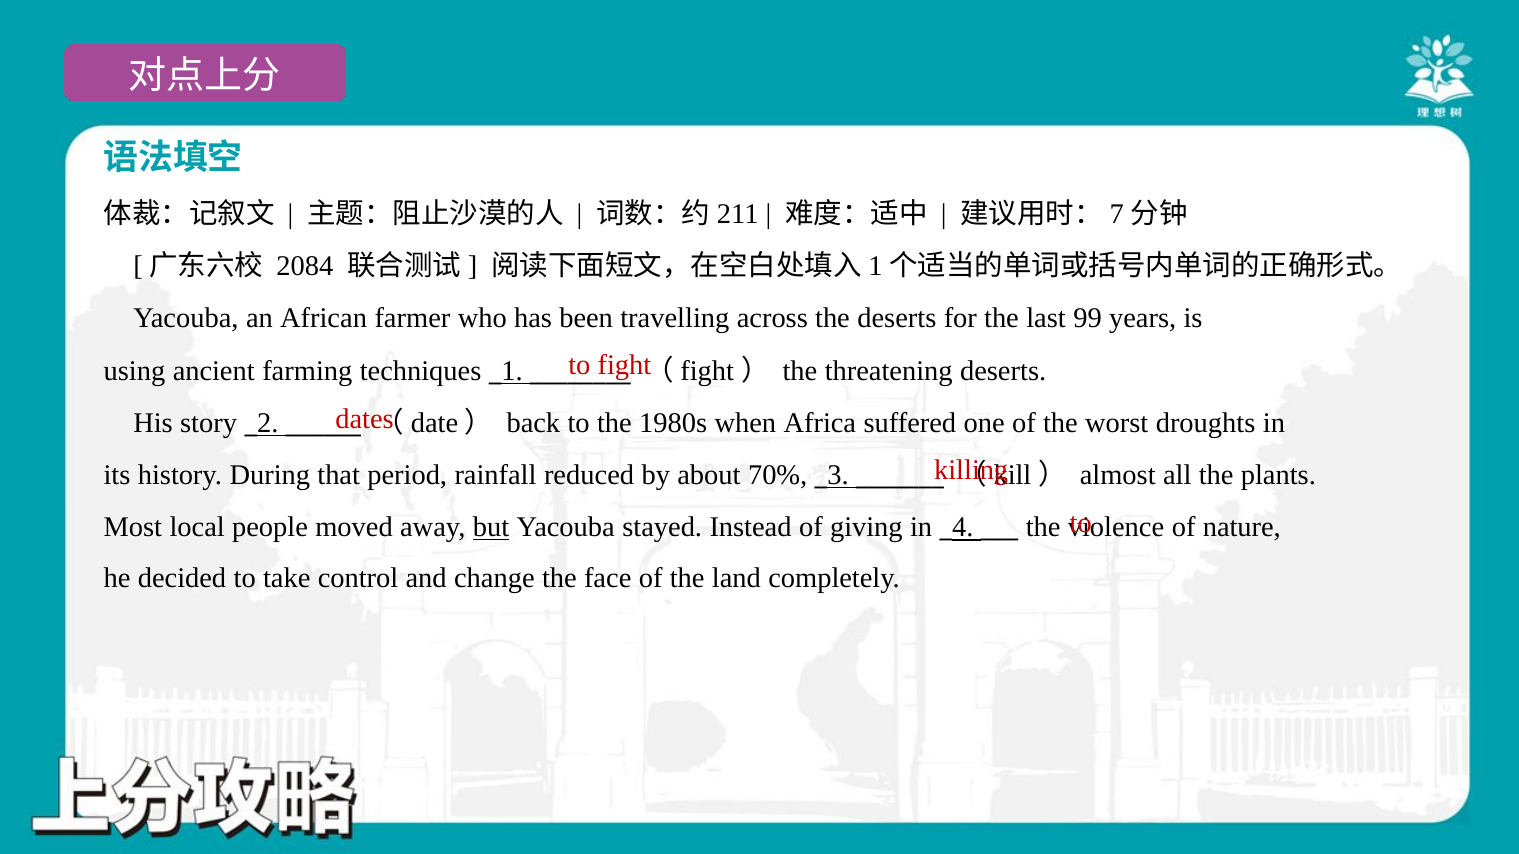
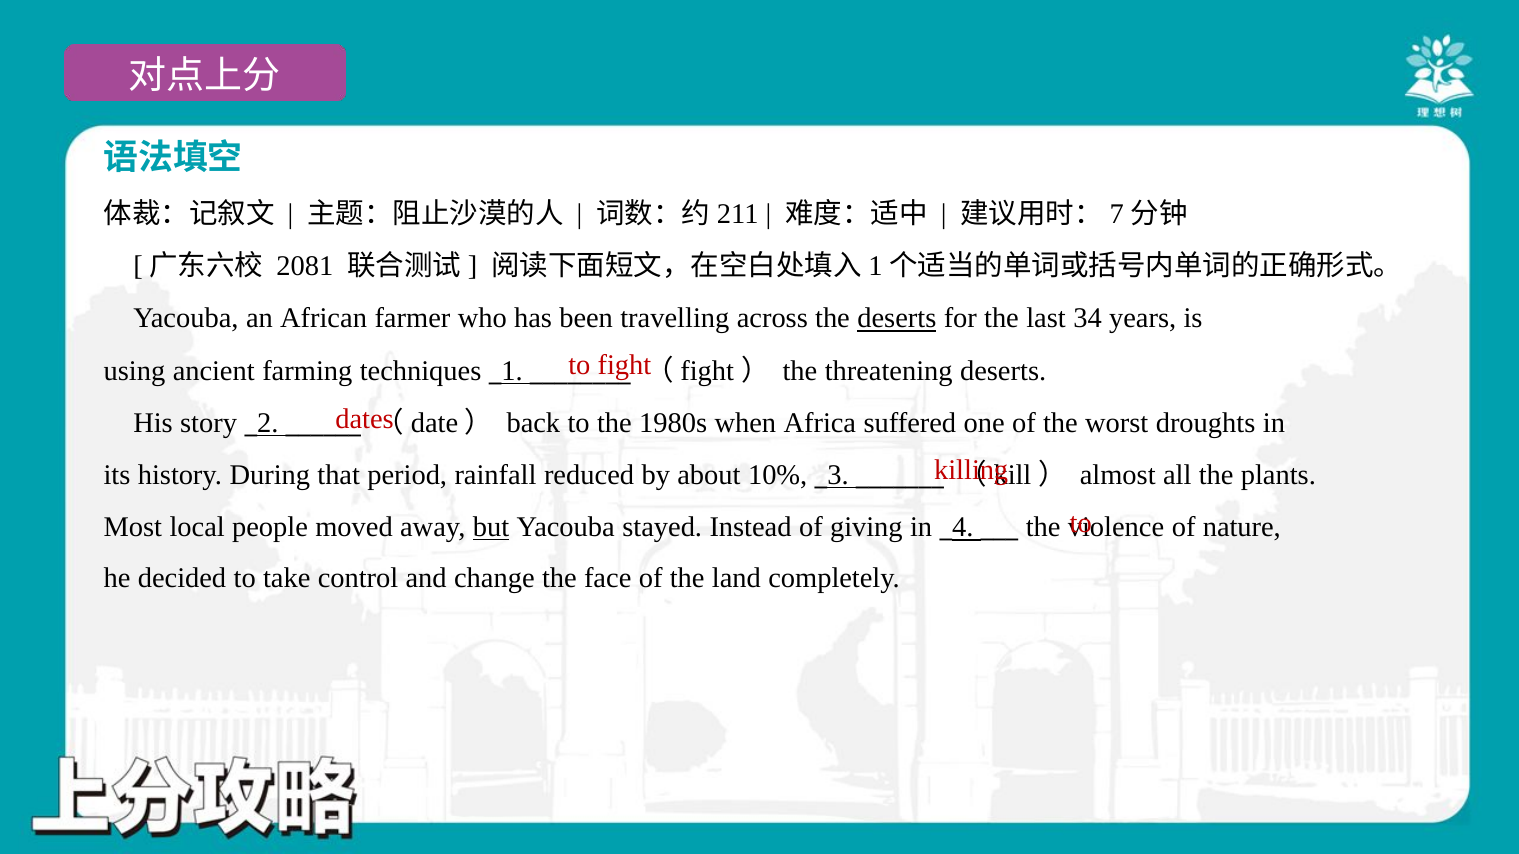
2084: 2084 -> 2081 (305, 267)
deserts underline: none -> present (897, 319)
99: 99 -> 34 (1088, 319)
70%: 70% -> 10% (778, 475)
